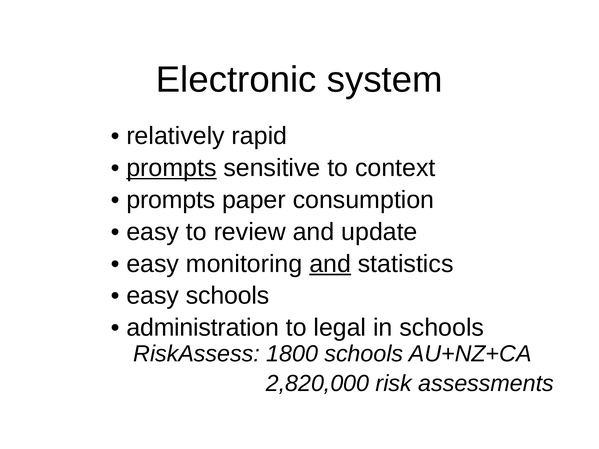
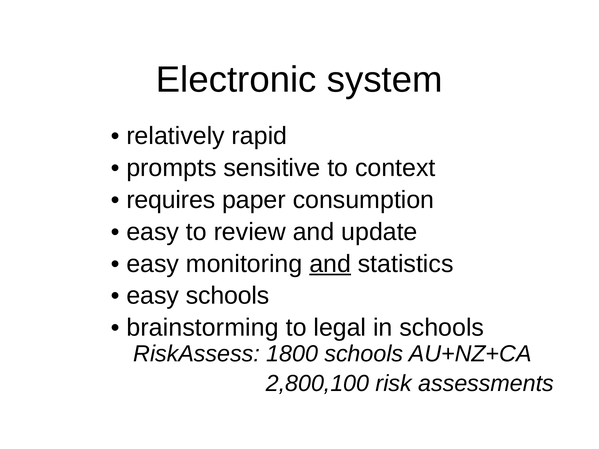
prompts underline: present -> none (171, 168)
prompts: prompts -> requires (171, 200)
administration: administration -> brainstorming (203, 328)
2,820,000: 2,820,000 -> 2,800,100 (318, 384)
